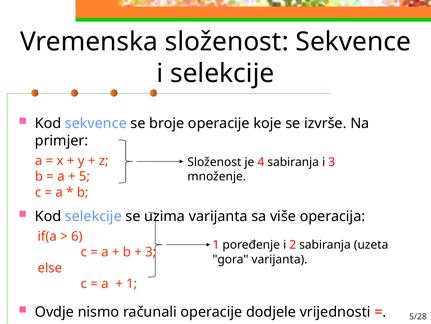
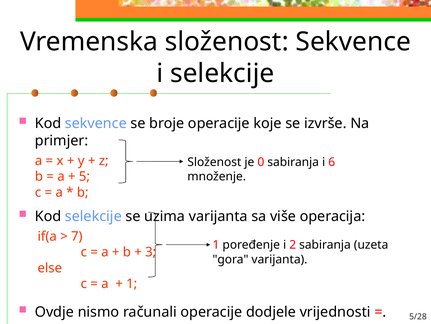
4: 4 -> 0 (261, 162)
i 3: 3 -> 6 (332, 162)
6: 6 -> 7 (77, 236)
